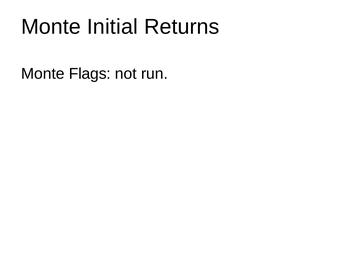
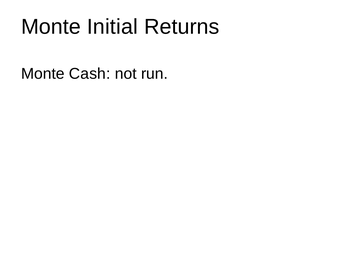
Flags: Flags -> Cash (90, 74)
